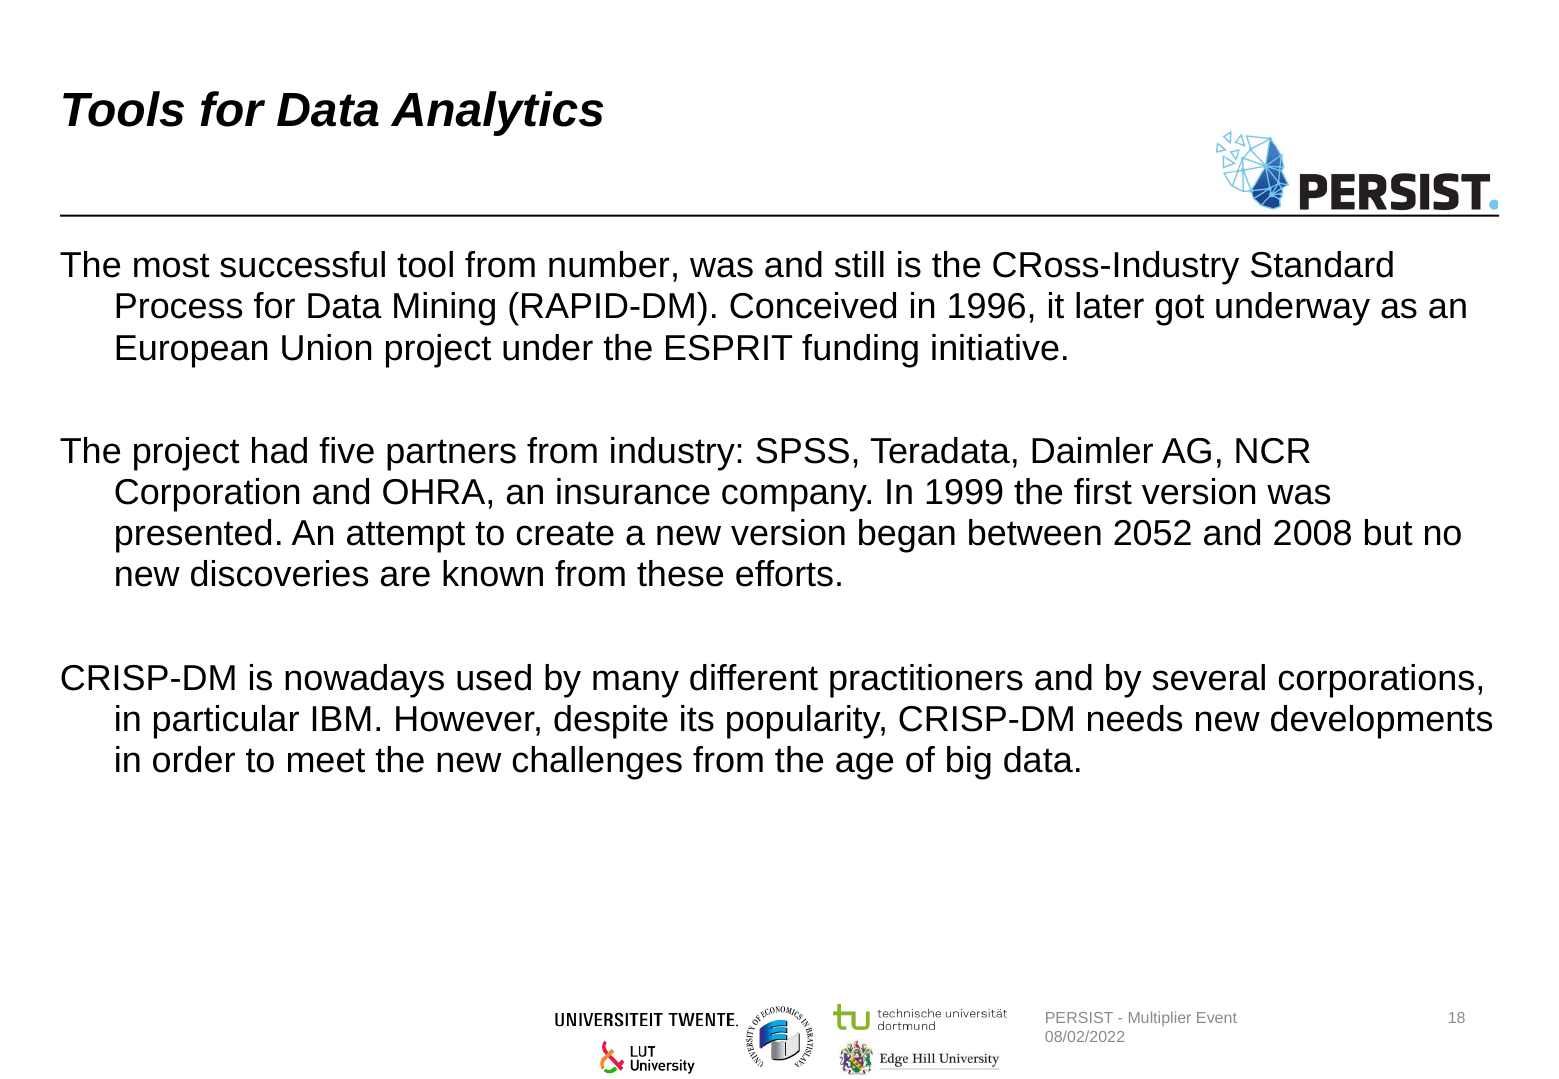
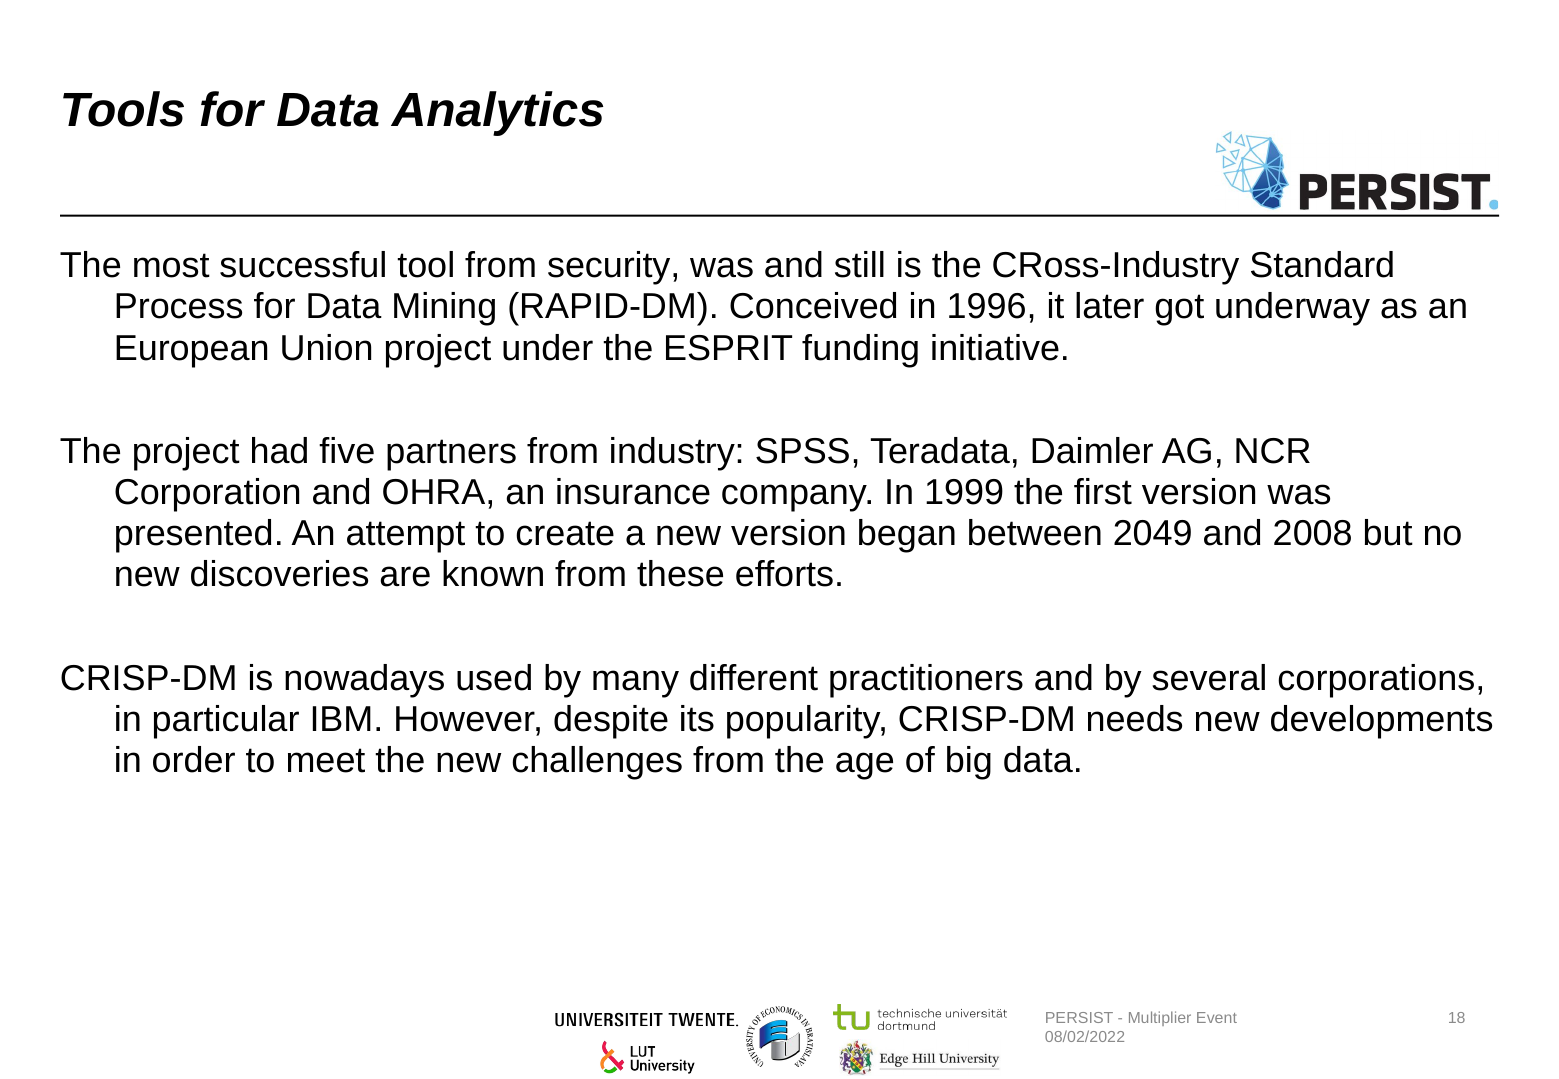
number: number -> security (614, 266)
2052: 2052 -> 2049 (1153, 534)
